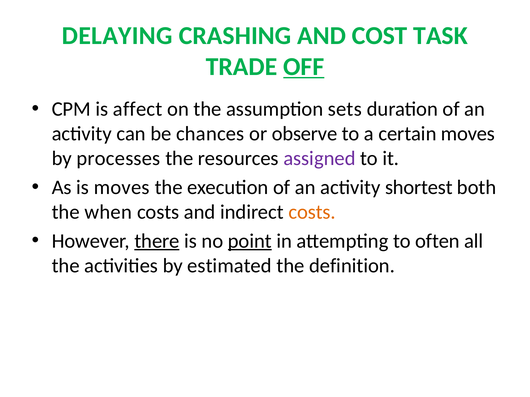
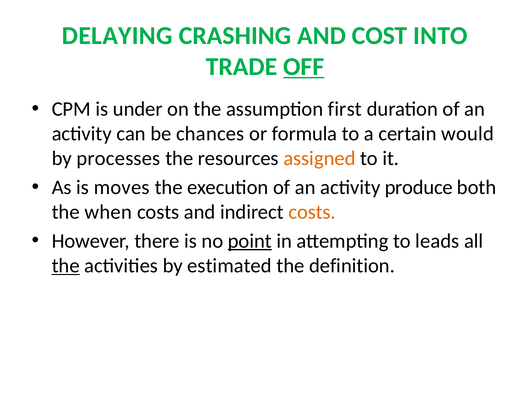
TASK: TASK -> INTO (440, 36)
affect: affect -> under (138, 109)
sets: sets -> first (345, 109)
observe: observe -> formula (305, 134)
certain moves: moves -> would (468, 134)
assigned colour: purple -> orange (319, 159)
shortest: shortest -> produce (419, 188)
there underline: present -> none (157, 241)
often: often -> leads (437, 241)
the underline: none -> present (66, 266)
